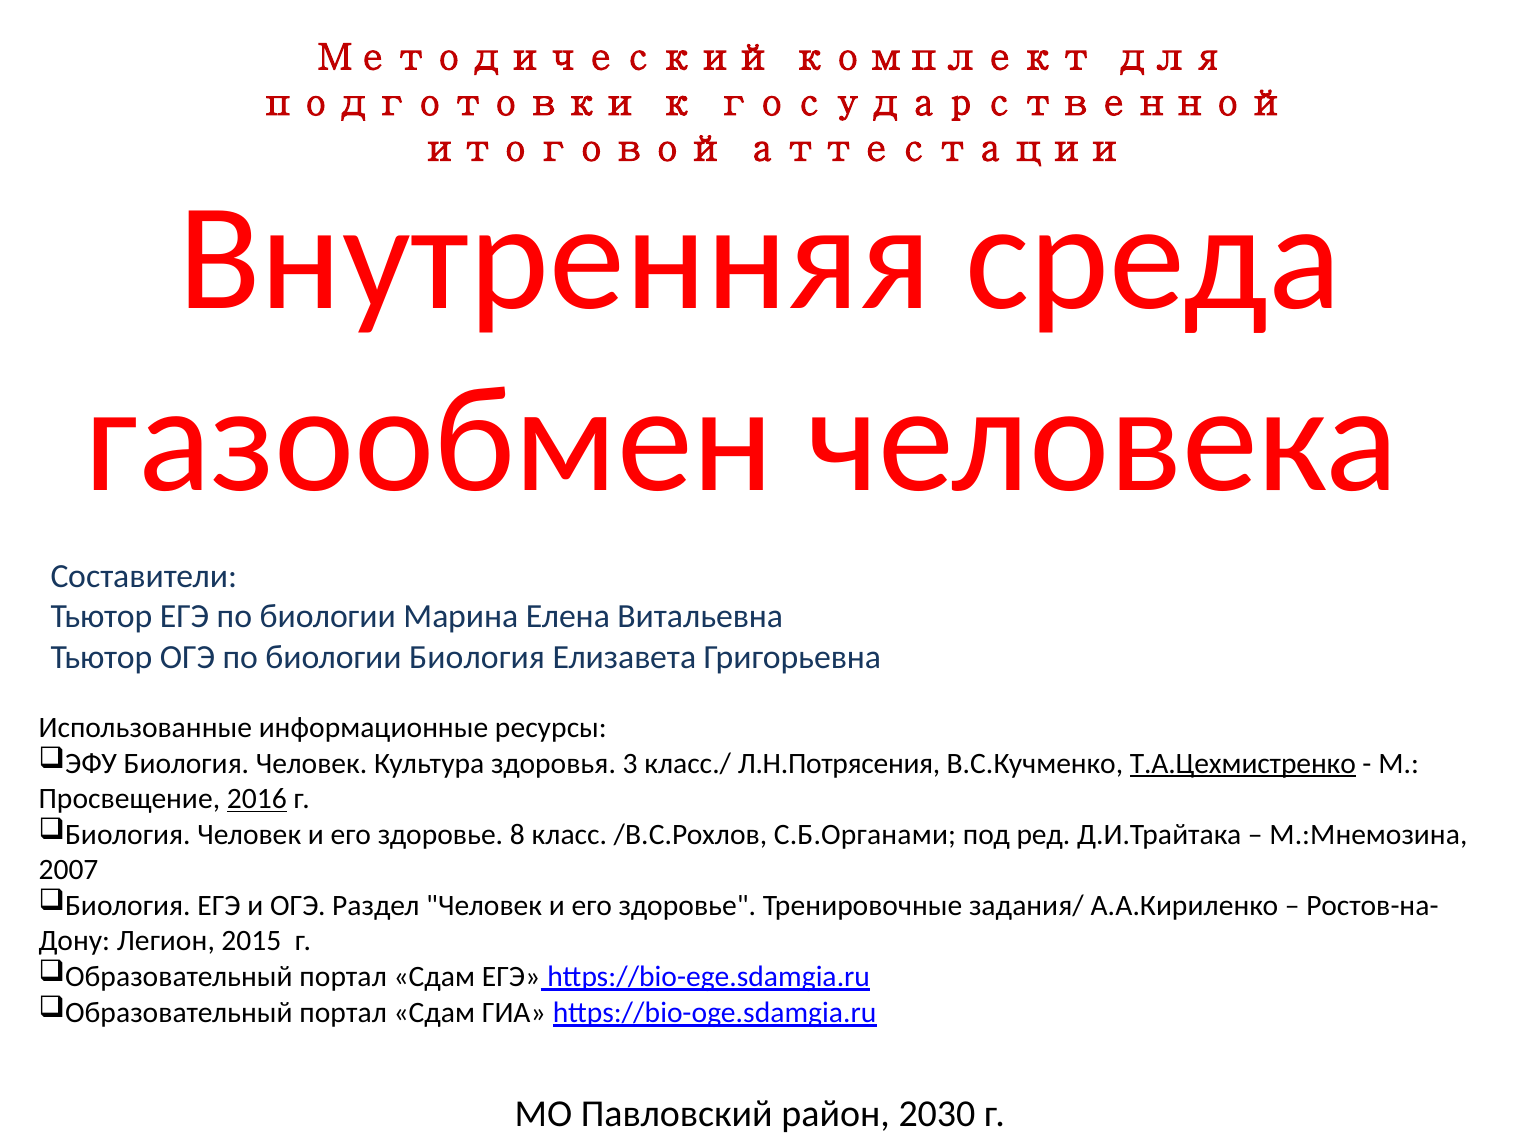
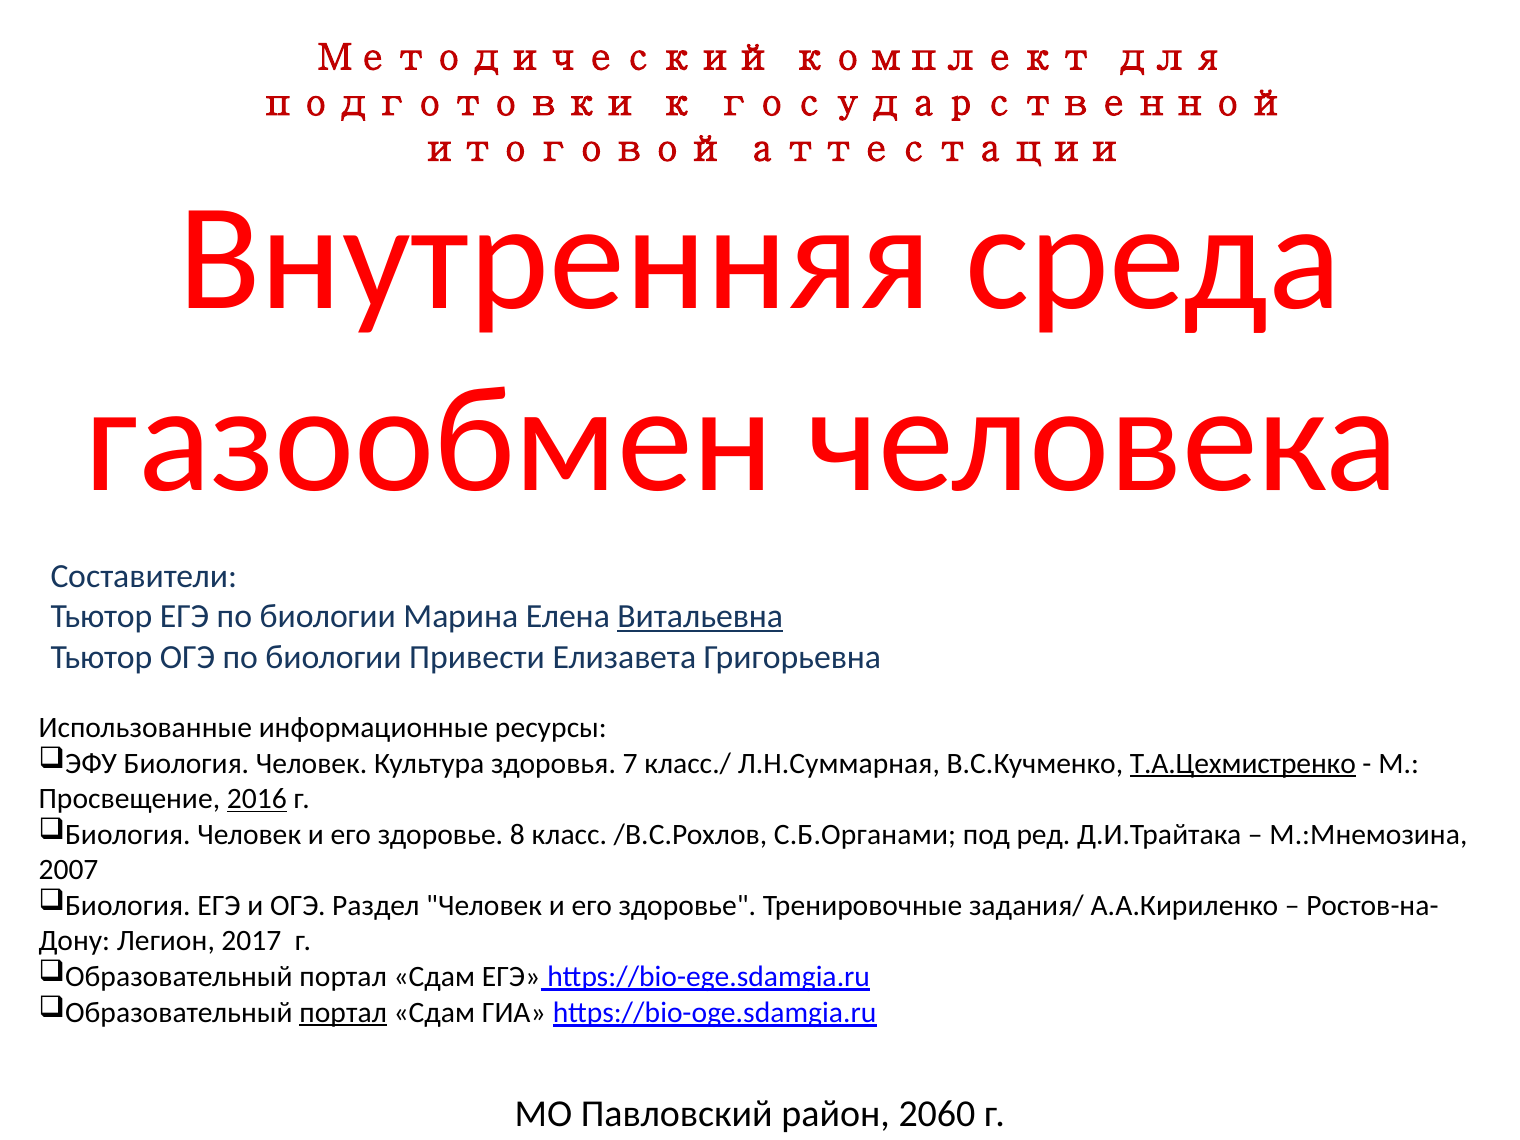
Витальевна underline: none -> present (700, 617)
биологии Биология: Биология -> Привести (477, 657)
3: 3 -> 7 (630, 763)
Л.Н.Потрясения: Л.Н.Потрясения -> Л.Н.Суммарная (839, 763)
2015: 2015 -> 2017 (251, 941)
портал underline: none -> present (343, 1012)
2030: 2030 -> 2060 (937, 1114)
